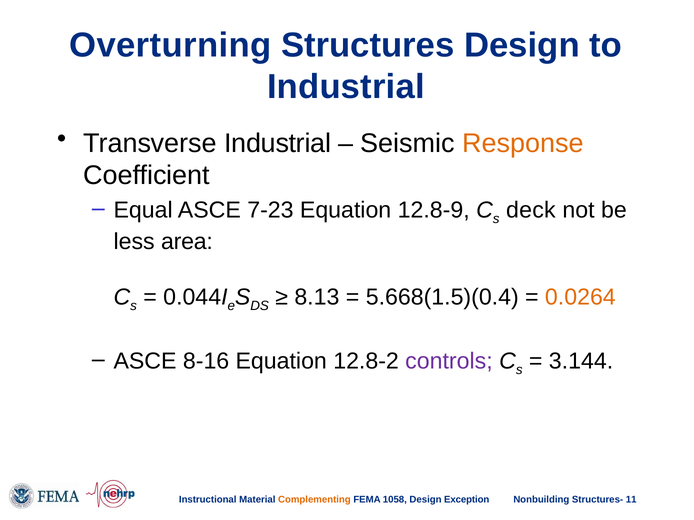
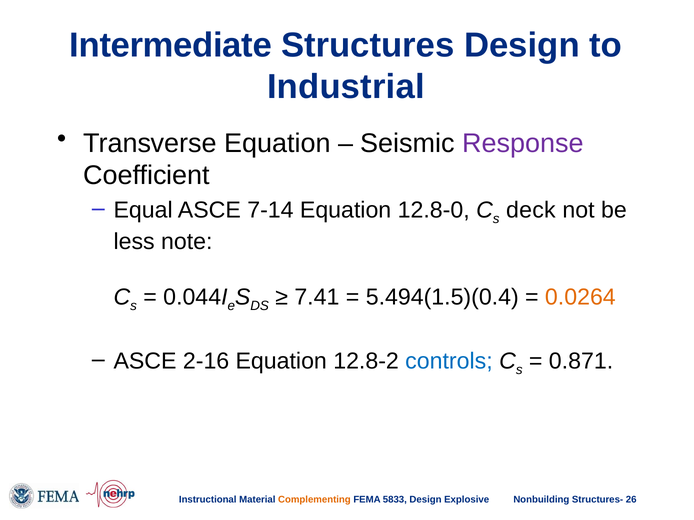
Overturning: Overturning -> Intermediate (171, 45)
Transverse Industrial: Industrial -> Equation (277, 143)
Response colour: orange -> purple (523, 143)
7-23: 7-23 -> 7-14 (270, 210)
12.8-9: 12.8-9 -> 12.8-0 (434, 210)
area: area -> note (187, 242)
8.13: 8.13 -> 7.41 (317, 297)
5.668(1.5)(0.4: 5.668(1.5)(0.4 -> 5.494(1.5)(0.4 (442, 297)
8-16: 8-16 -> 2-16 (206, 361)
controls colour: purple -> blue (449, 361)
3.144: 3.144 -> 0.871 (581, 361)
1058: 1058 -> 5833 (395, 500)
Exception: Exception -> Explosive (467, 500)
11: 11 -> 26 (631, 500)
